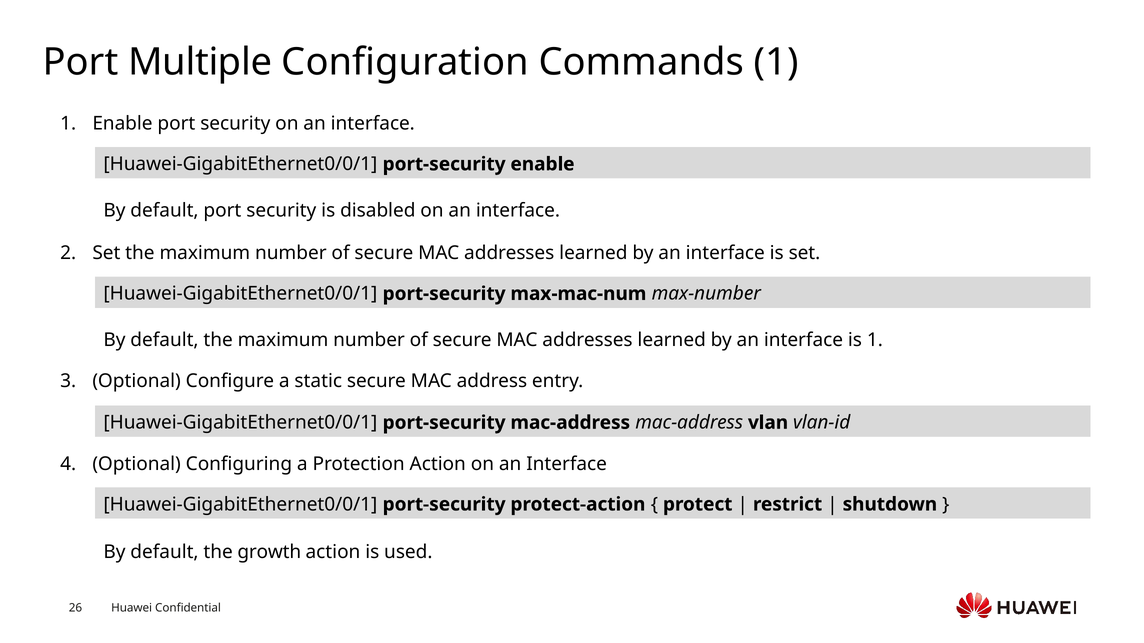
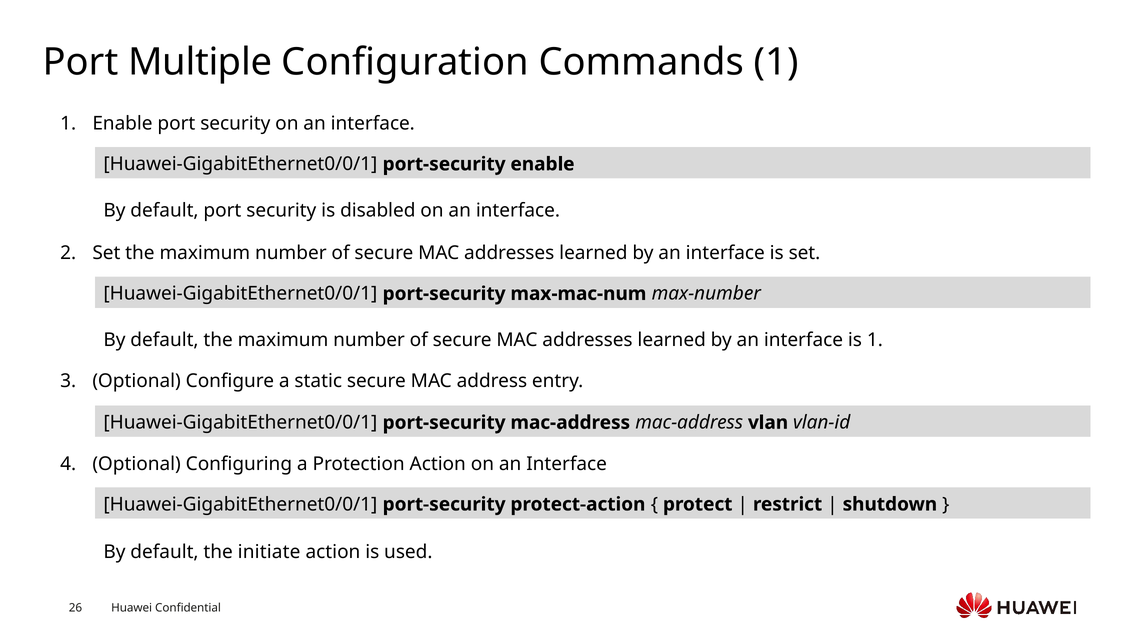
growth: growth -> initiate (269, 552)
